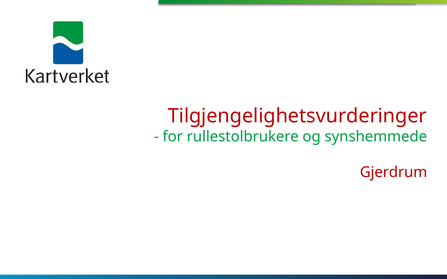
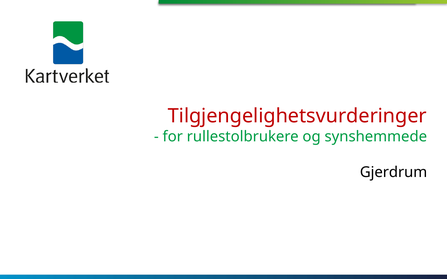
Gjerdrum colour: red -> black (394, 172)
